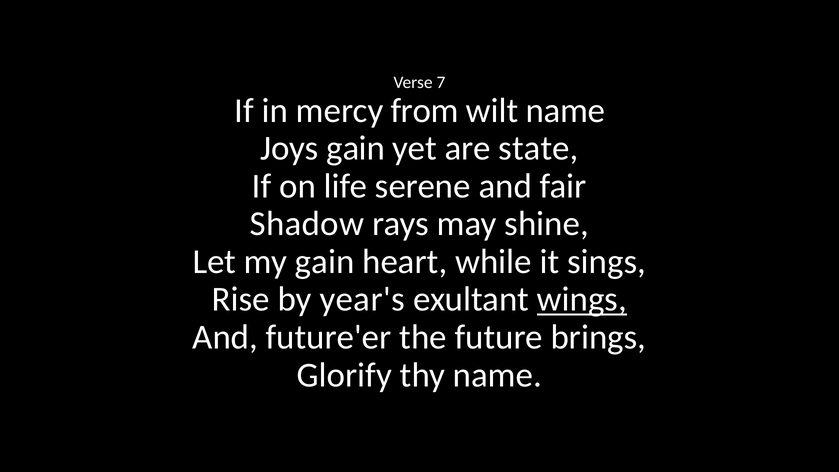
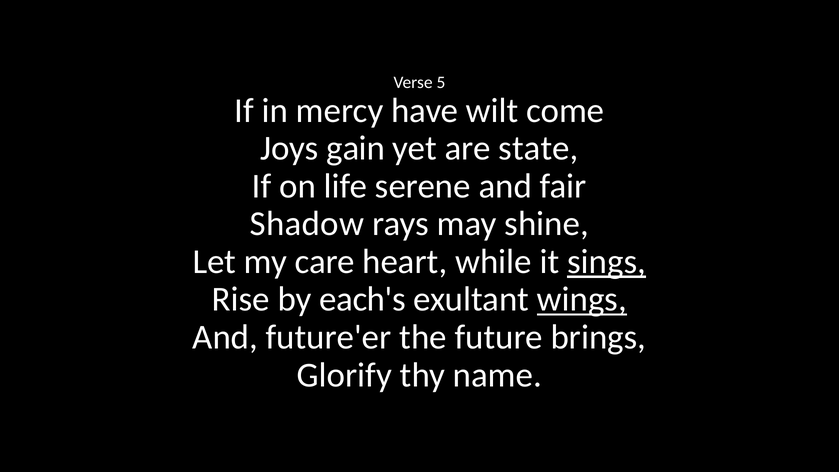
7: 7 -> 5 (441, 82)
from: from -> have (425, 111)
wilt name: name -> come (565, 111)
my gain: gain -> care (325, 262)
sings underline: none -> present (607, 262)
year's: year's -> each's (363, 299)
